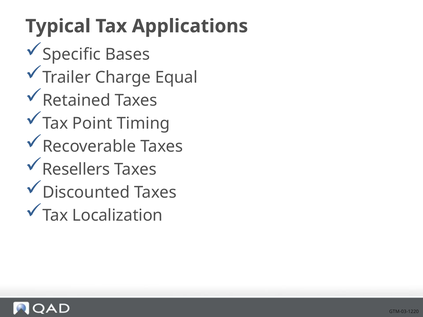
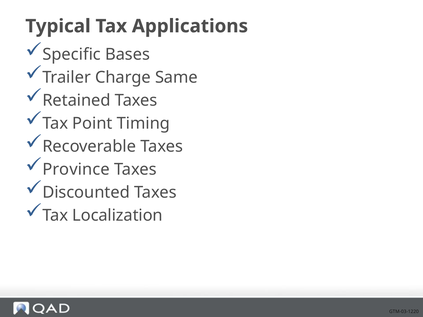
Equal: Equal -> Same (176, 77)
Resellers: Resellers -> Province (76, 170)
